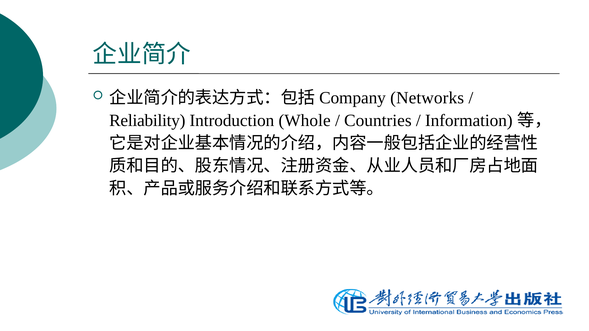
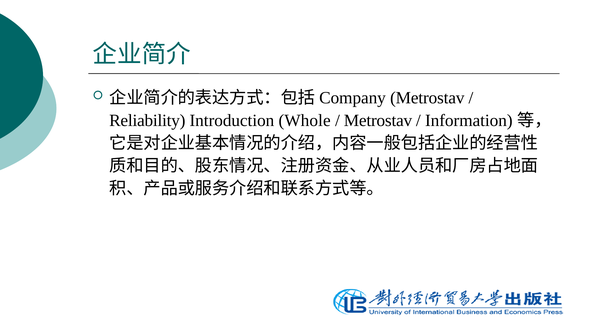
Networks: Networks -> Metrostav (427, 98)
Countries: Countries -> Metrostav (378, 121)
